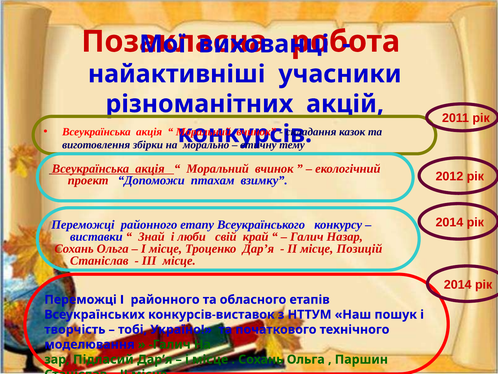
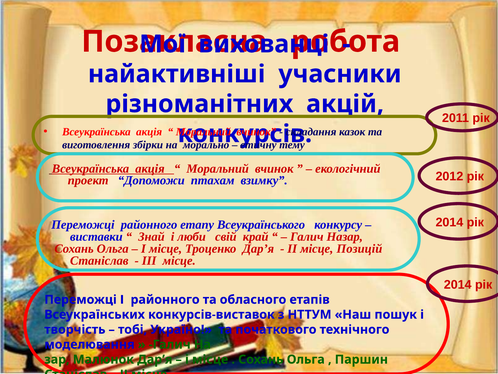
Підласий: Підласий -> Малюнок (103, 359)
